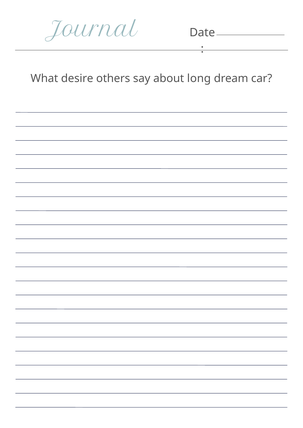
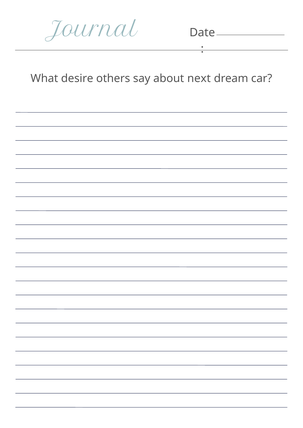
long: long -> next (199, 79)
